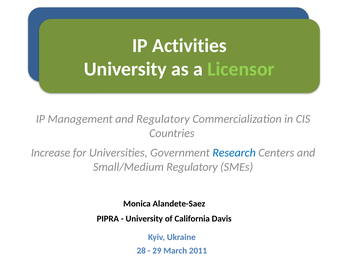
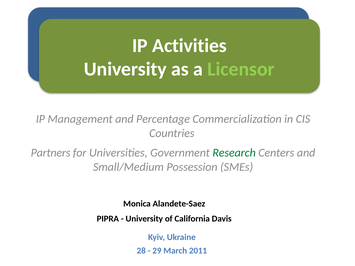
and Regulatory: Regulatory -> Percentage (163, 119)
Increase: Increase -> Partners (51, 153)
Research colour: blue -> green (234, 153)
Small/Medium Regulatory: Regulatory -> Possession (192, 167)
